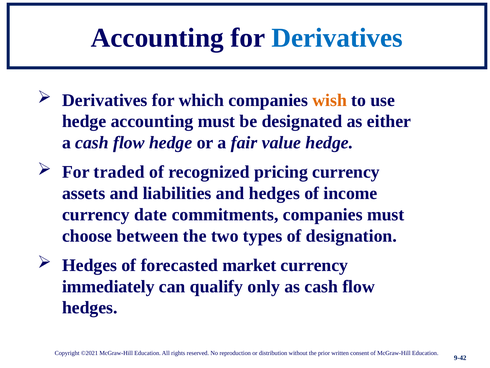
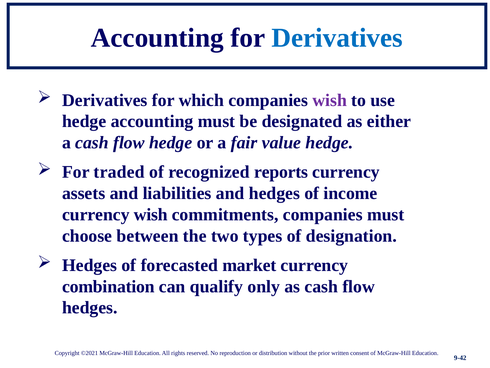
wish colour: orange -> purple (330, 100)
pricing: pricing -> reports (281, 172)
currency date: date -> wish (151, 214)
immediately: immediately -> combination (108, 286)
